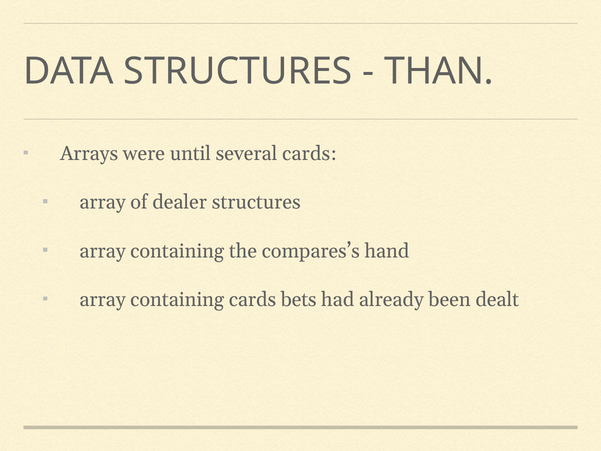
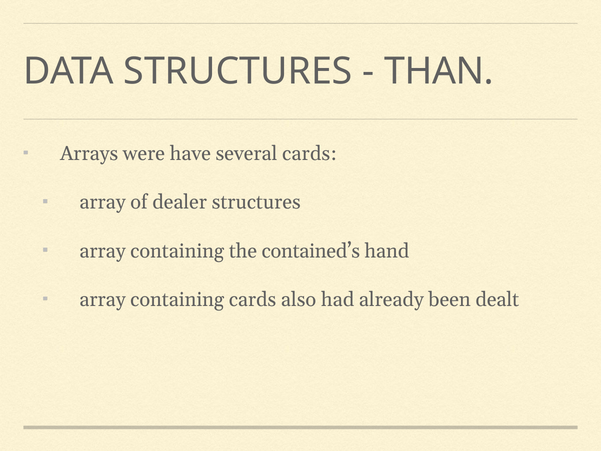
until: until -> have (190, 154)
compares’s: compares’s -> contained’s (311, 251)
bets: bets -> also (299, 299)
